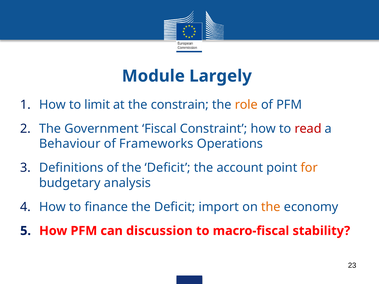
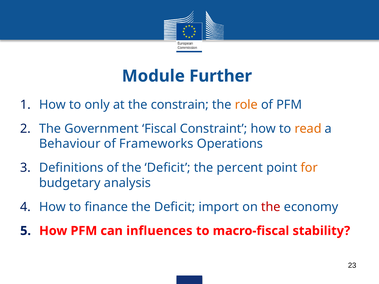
Largely: Largely -> Further (221, 76)
limit: limit -> only (97, 105)
read colour: red -> orange (308, 129)
account: account -> percent (240, 168)
the colour: orange -> red (271, 207)
discussion: discussion -> influences (159, 231)
